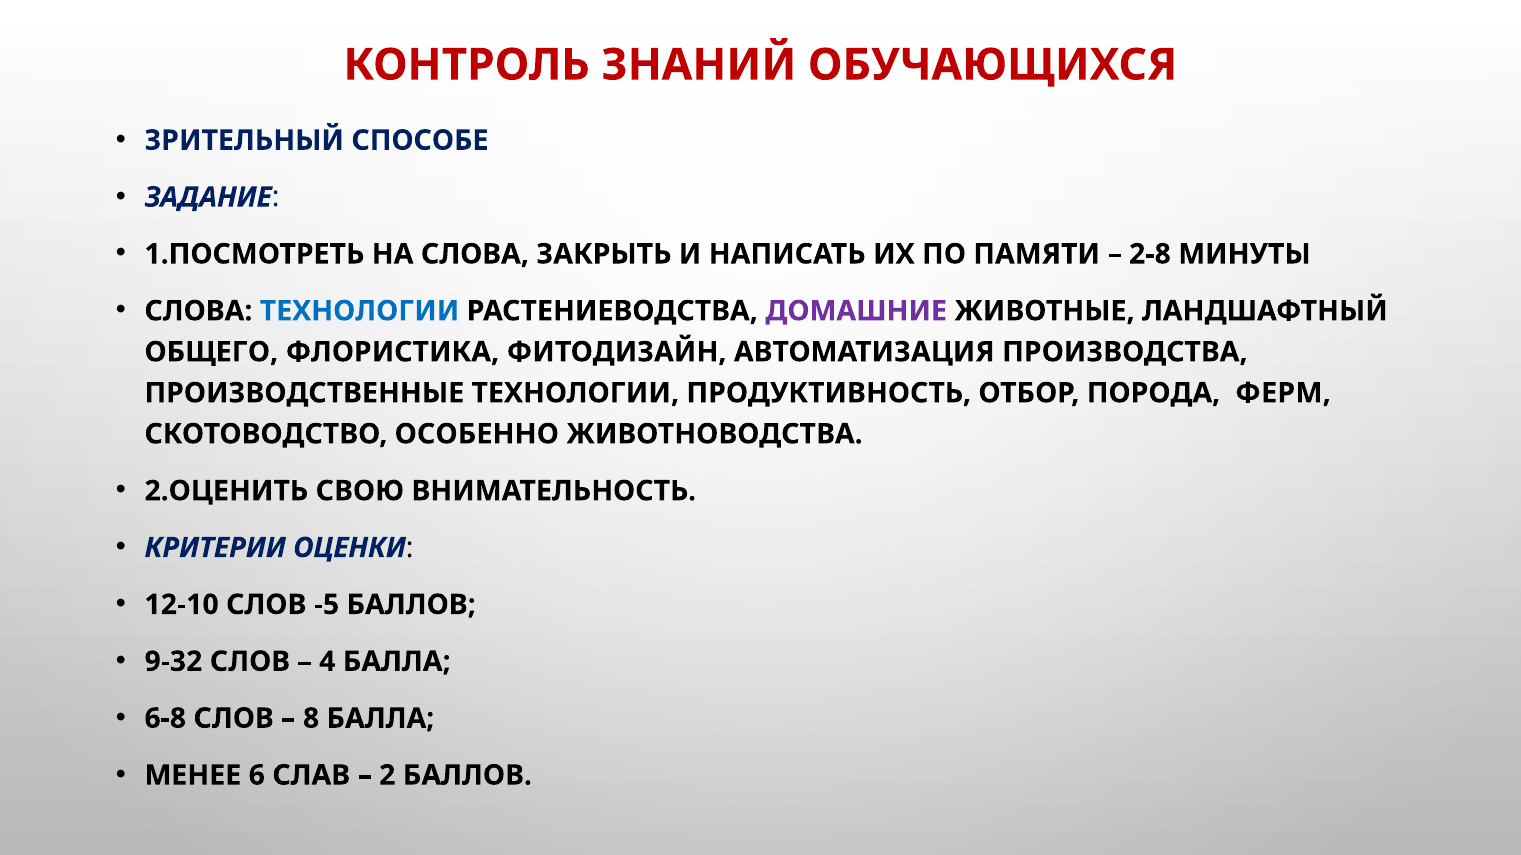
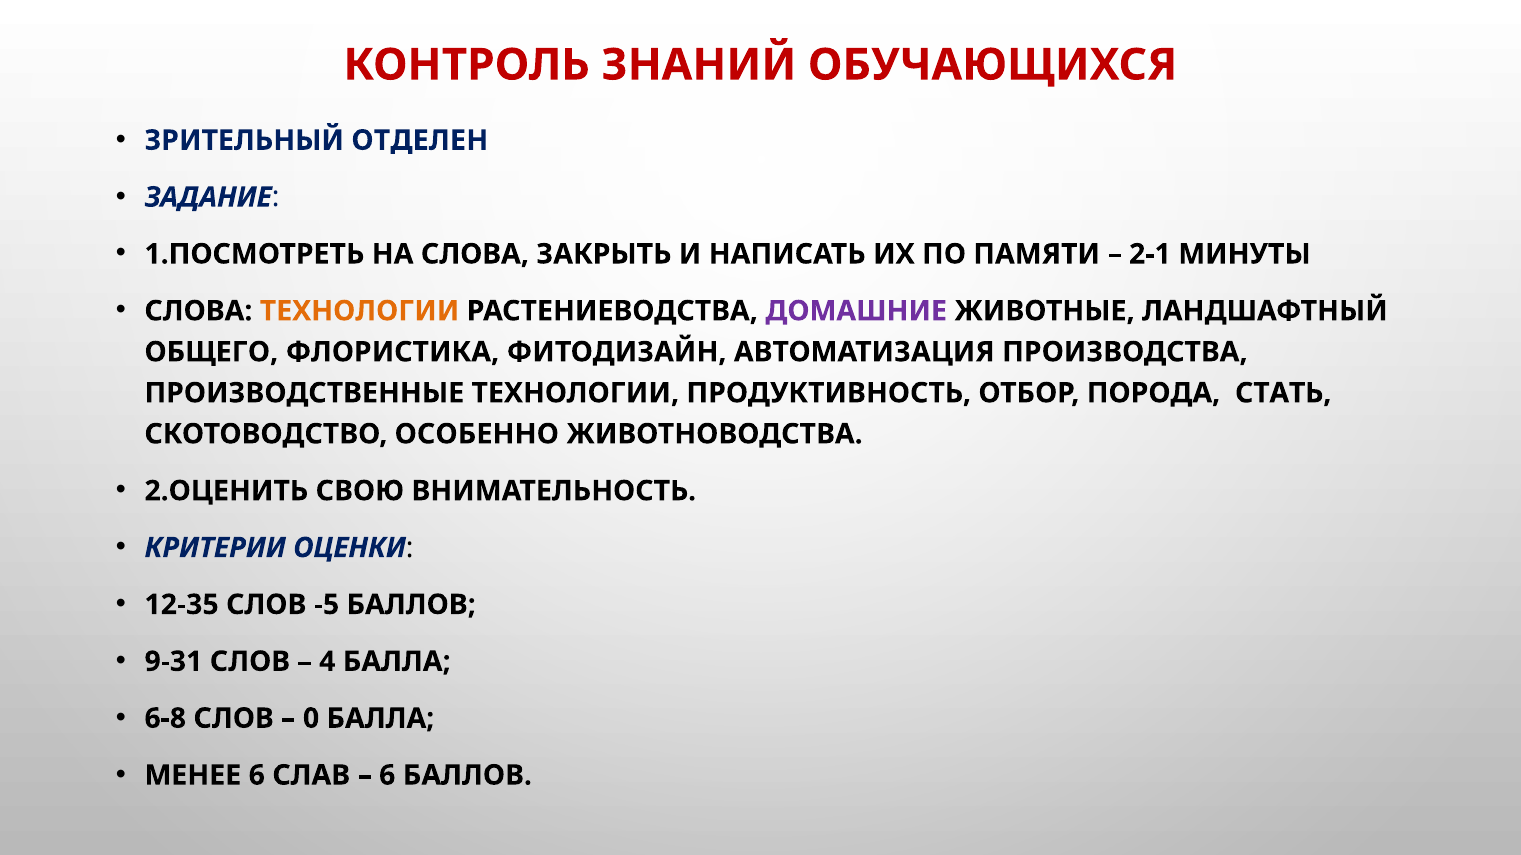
СПОСОБЕ: СПОСОБЕ -> ОТДЕЛЕН (420, 140)
2-8: 2-8 -> 2-1 (1150, 254)
ТЕХНОЛОГИИ colour: blue -> orange (360, 311)
ФЕРМ: ФЕРМ -> СТАТЬ (1283, 393)
12-10: 12-10 -> 12-35 (182, 605)
9-32: 9-32 -> 9-31 (173, 662)
8: 8 -> 0 (311, 719)
2: 2 -> 6 (387, 776)
